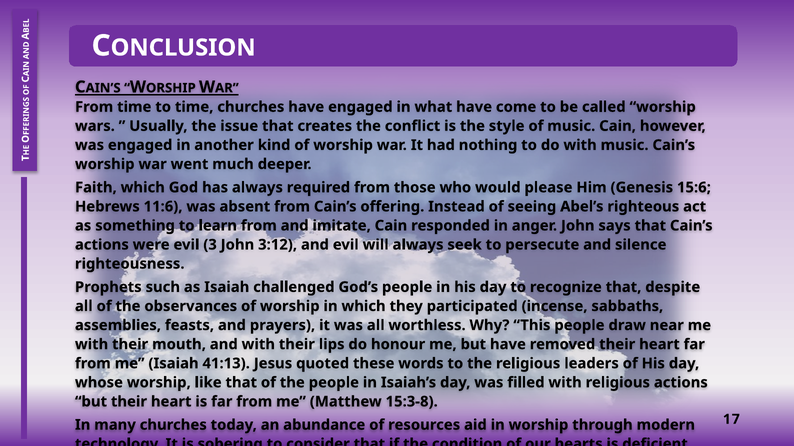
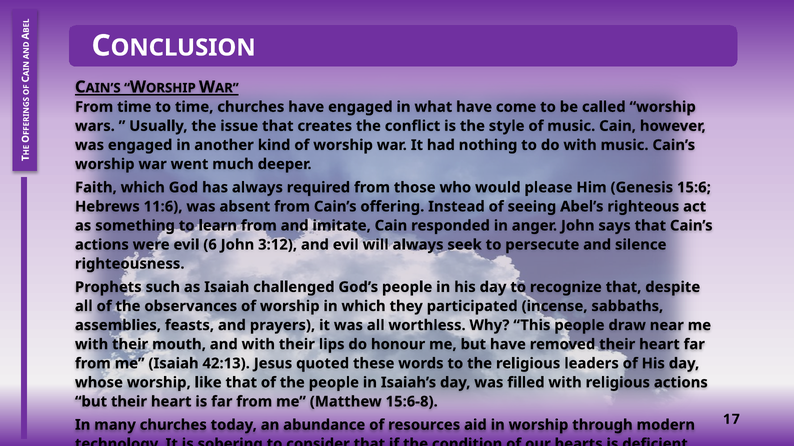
3: 3 -> 6 (210, 245)
41:13: 41:13 -> 42:13 (226, 364)
15:3-8: 15:3-8 -> 15:6-8 (412, 402)
